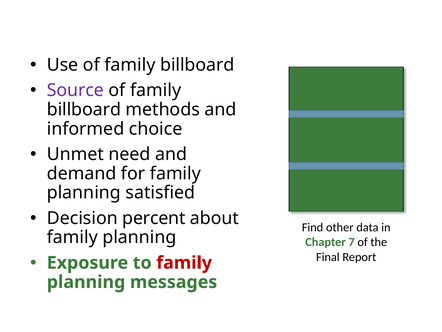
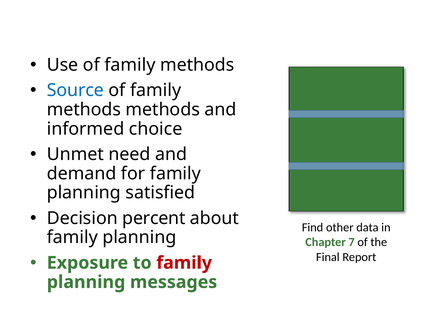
Use of family billboard: billboard -> methods (197, 65)
Source colour: purple -> blue (75, 90)
billboard: billboard -> methods (84, 109)
